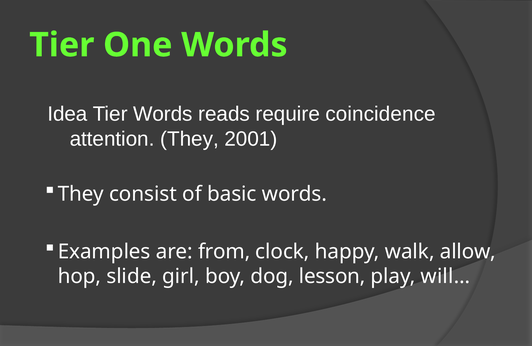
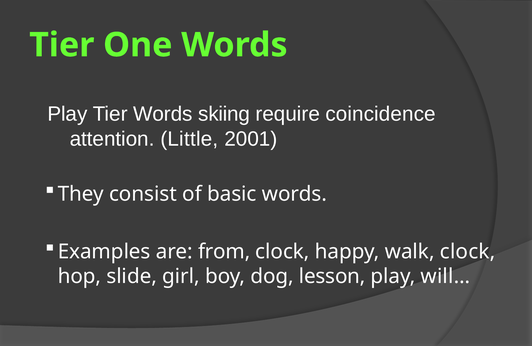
Idea: Idea -> Play (67, 114)
reads: reads -> skiing (224, 114)
attention They: They -> Little (189, 139)
walk allow: allow -> clock (468, 251)
